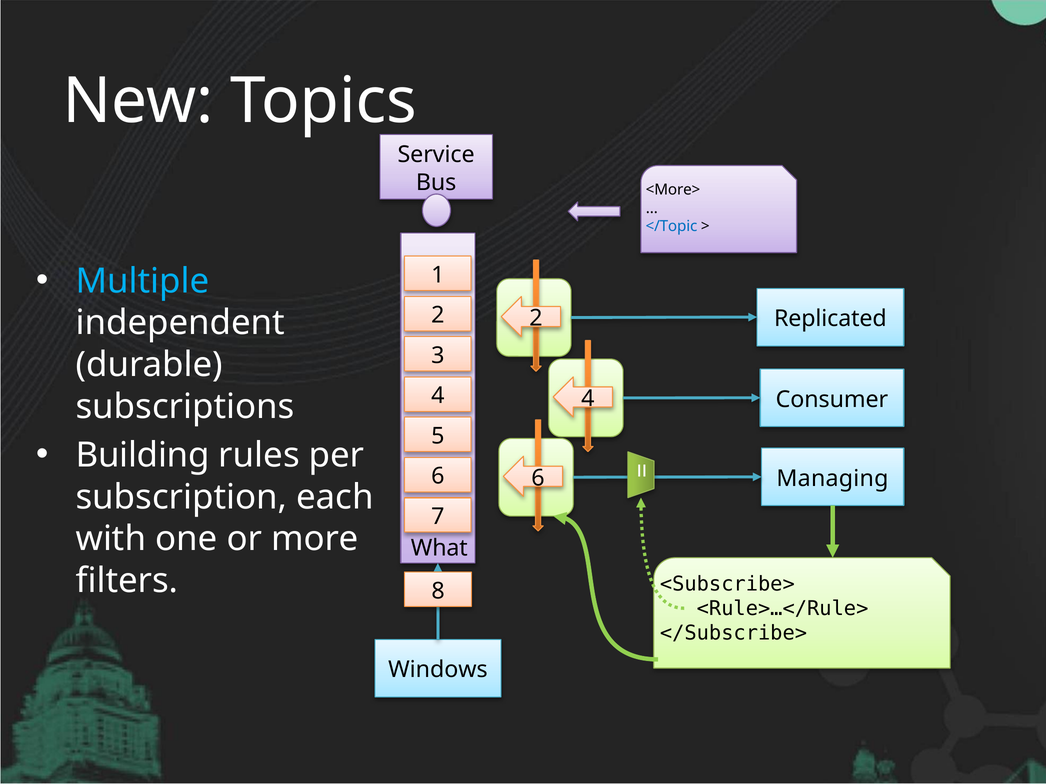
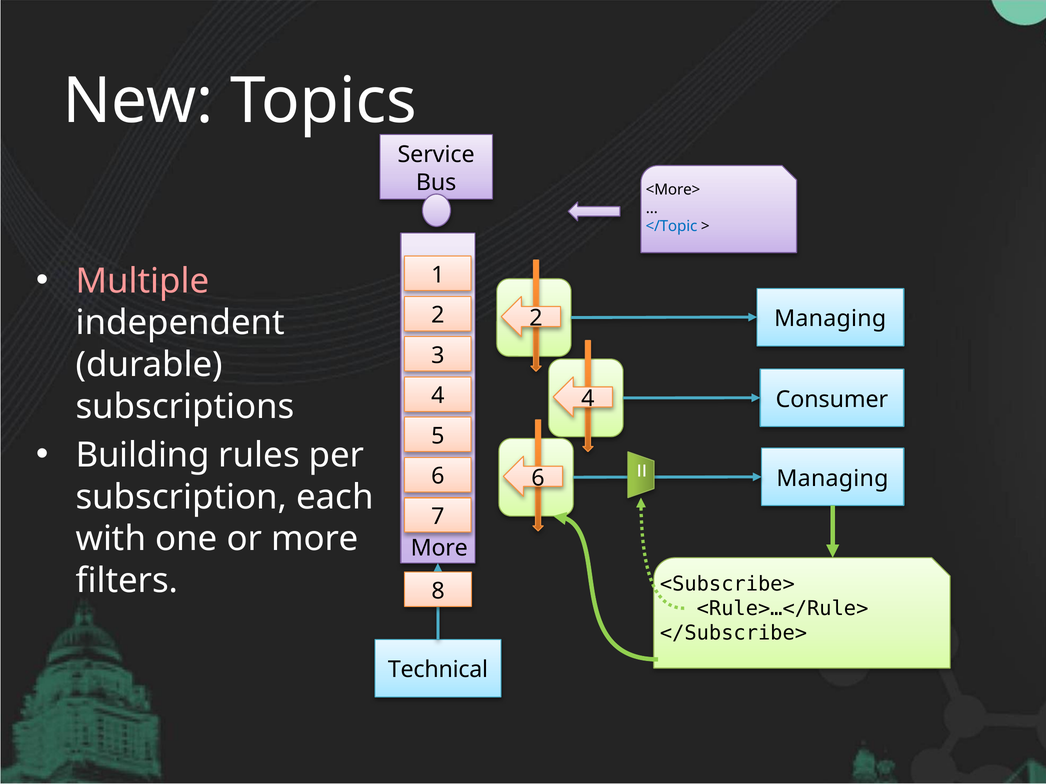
Multiple colour: light blue -> pink (143, 281)
Replicated: Replicated -> Managing (830, 319)
What: What -> More (439, 548)
Windows: Windows -> Technical (438, 670)
